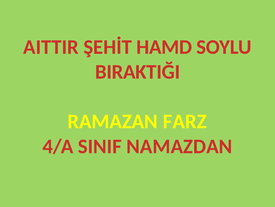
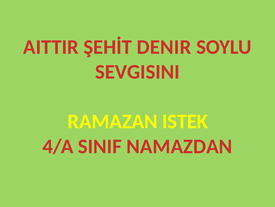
HAMD: HAMD -> DENIR (164, 47)
BIRAKTIĞI: BIRAKTIĞI -> SEVGISINI (137, 72)
FARZ: FARZ -> ISTEK (185, 121)
